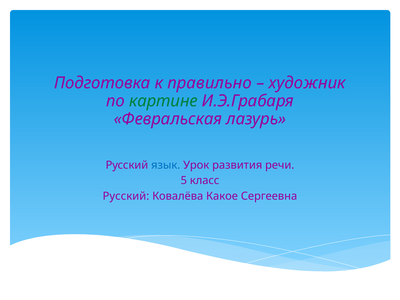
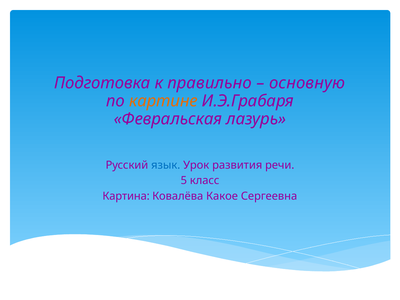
художник: художник -> основную (307, 83)
картине colour: green -> orange (163, 101)
Русский: Русский -> Картина (126, 196)
